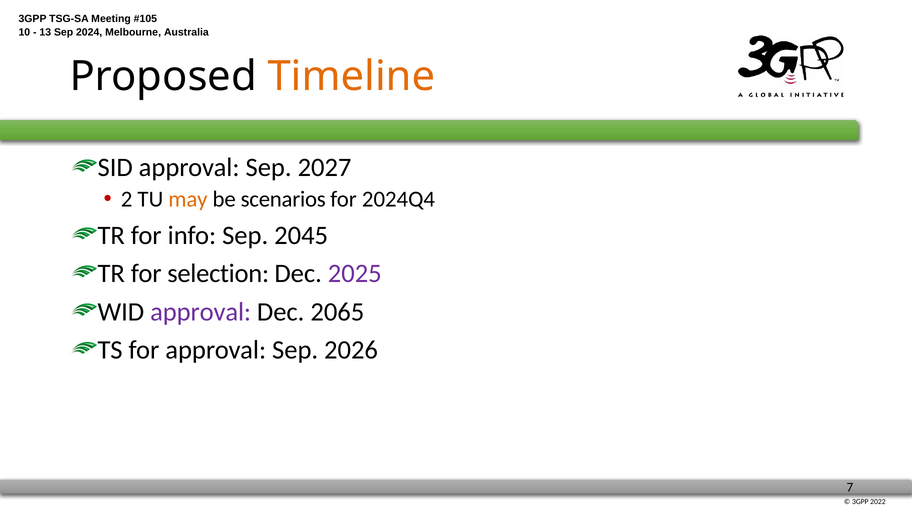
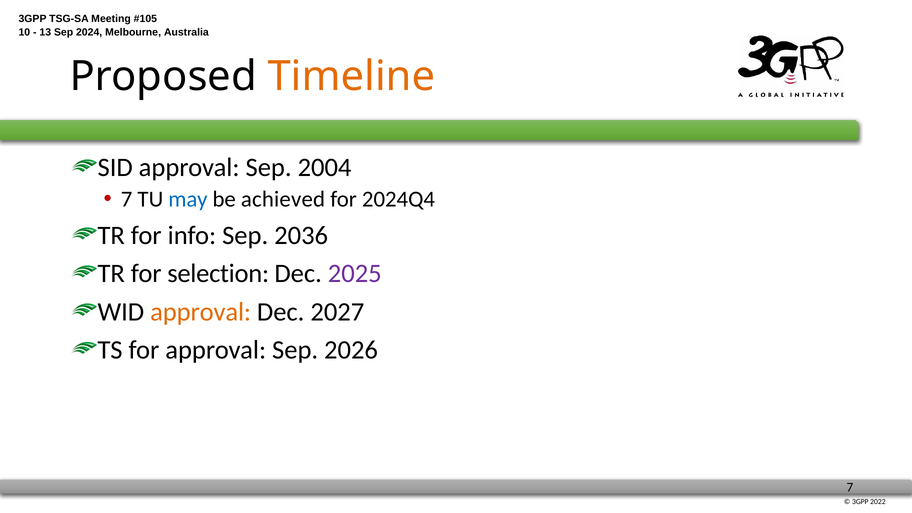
2027: 2027 -> 2004 (325, 168)
2: 2 -> 7 (127, 199)
may colour: orange -> blue (188, 199)
scenarios: scenarios -> achieved (283, 199)
2045: 2045 -> 2036 (301, 235)
approval colour: purple -> orange (201, 312)
2065: 2065 -> 2027 (337, 312)
